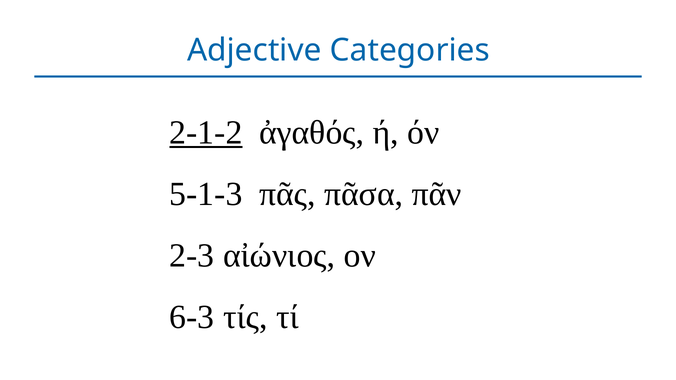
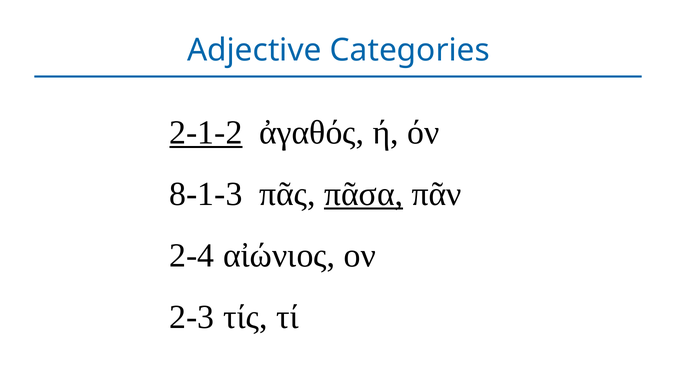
5-1-3: 5-1-3 -> 8-1-3 (206, 194)
πᾶσα underline: none -> present (364, 194)
2-3: 2-3 -> 2-4 (192, 256)
6-3: 6-3 -> 2-3 (192, 317)
